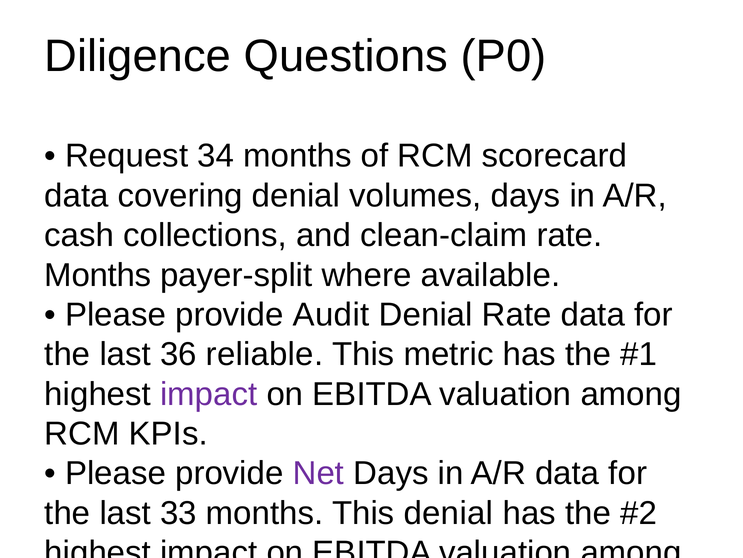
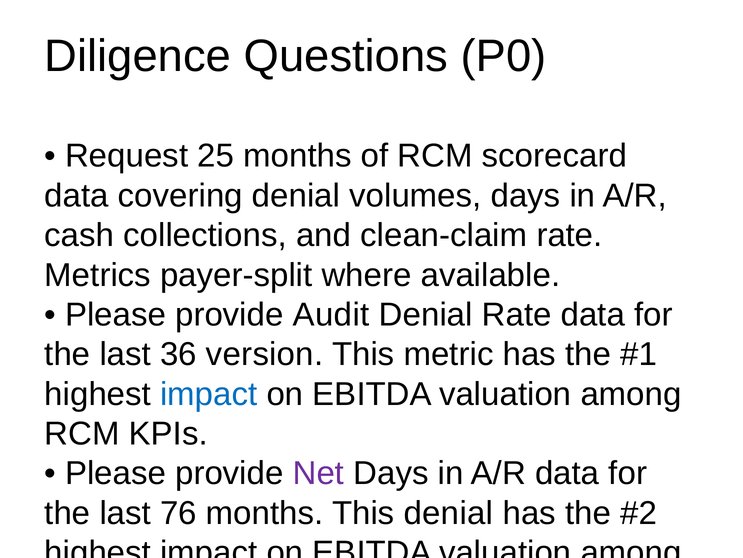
34: 34 -> 25 (216, 156)
Months: Months -> Metrics (98, 275)
reliable: reliable -> version (265, 354)
impact colour: purple -> blue (209, 394)
33: 33 -> 76 (178, 513)
